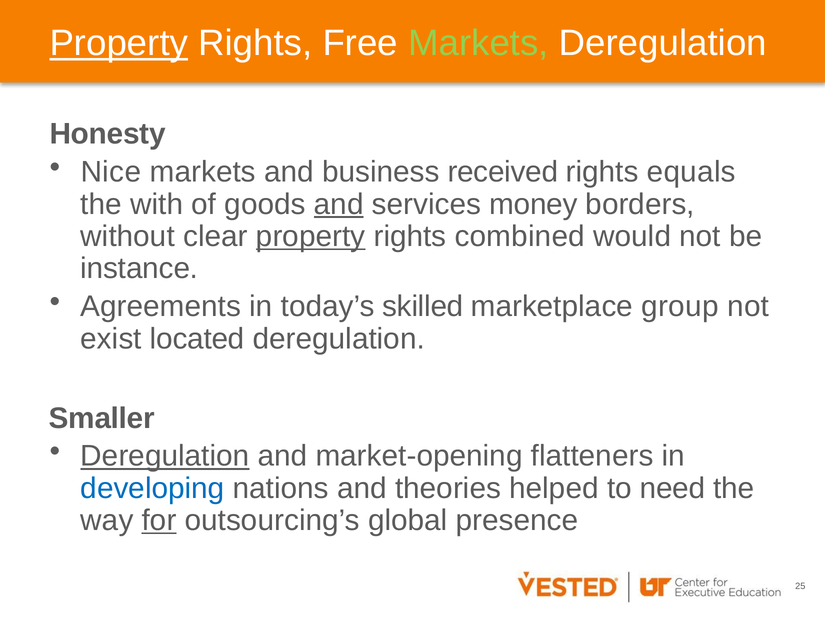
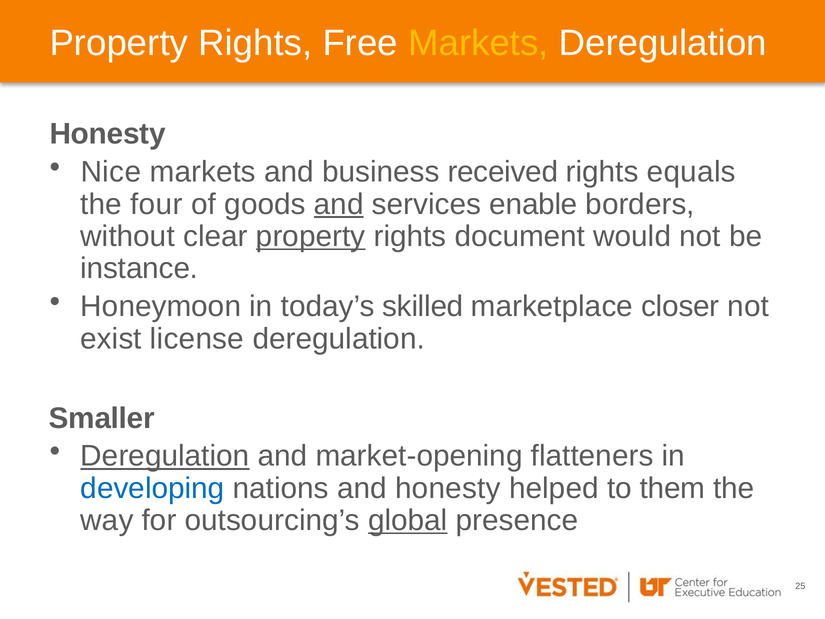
Property underline: present -> none (119, 43)
Markets colour: light green -> yellow (478, 43)
with: with -> four (156, 204)
money: money -> enable (533, 204)
combined: combined -> document (520, 236)
Agreements: Agreements -> Honeymoon (161, 306)
group: group -> closer (680, 306)
located: located -> license (197, 339)
and theories: theories -> honesty (448, 488)
need: need -> them (673, 488)
for underline: present -> none (159, 520)
global underline: none -> present (408, 520)
